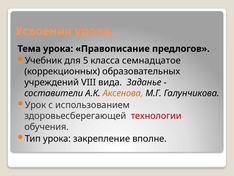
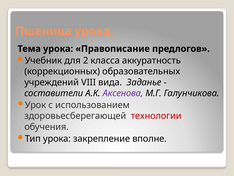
Усвоения: Усвоения -> Пшеница (43, 31)
5: 5 -> 2 (86, 60)
семнадцатое: семнадцатое -> аккуратность (151, 60)
Аксенова colour: orange -> purple (123, 93)
